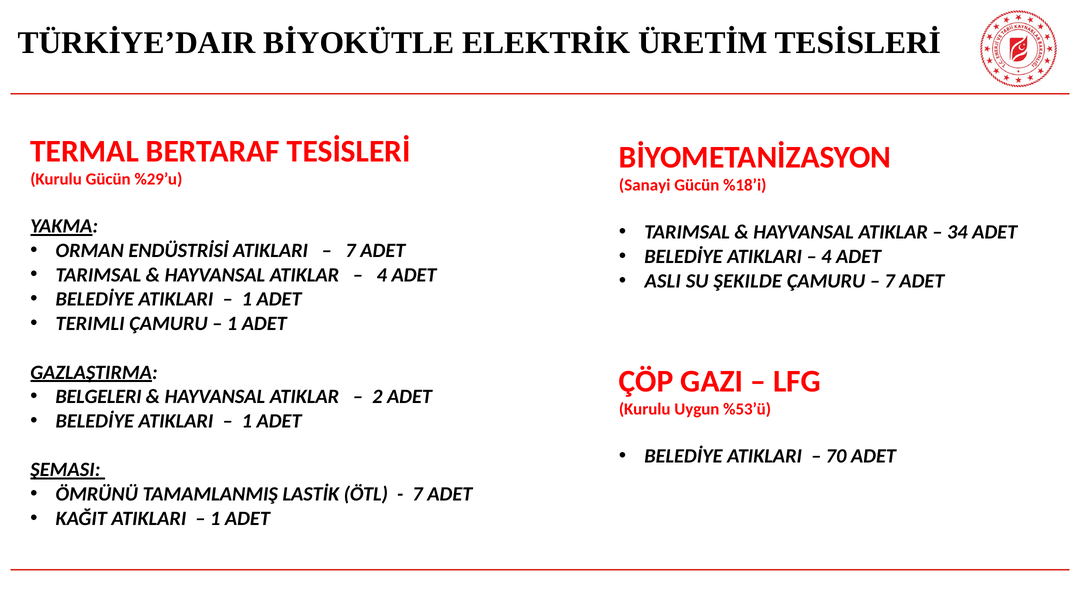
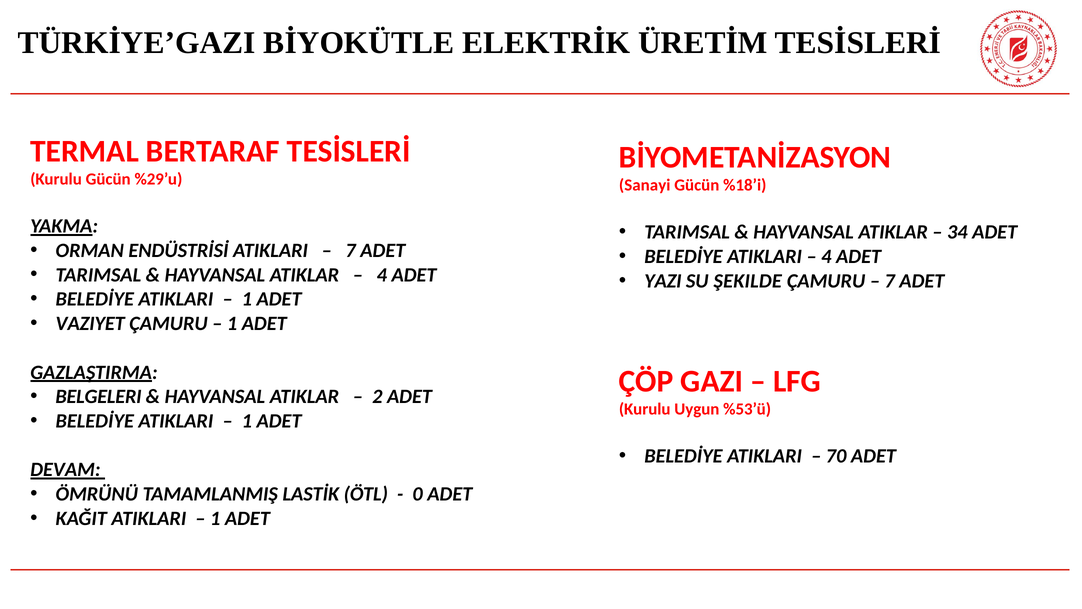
TÜRKİYE’DAIR: TÜRKİYE’DAIR -> TÜRKİYE’GAZI (137, 43)
ASLI: ASLI -> YAZI (663, 281)
TERIMLI: TERIMLI -> VAZIYET (90, 323)
ŞEMASI: ŞEMASI -> DEVAM (65, 469)
7: 7 -> 0 (418, 494)
